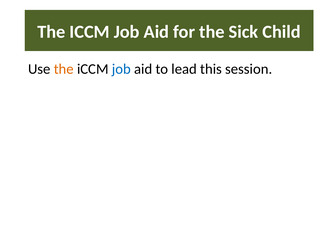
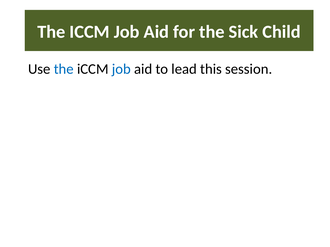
the colour: orange -> blue (64, 69)
